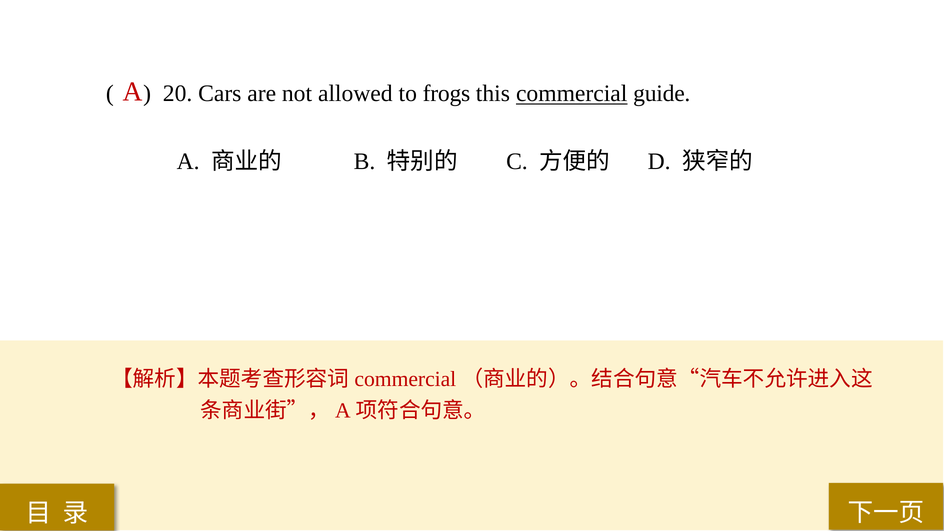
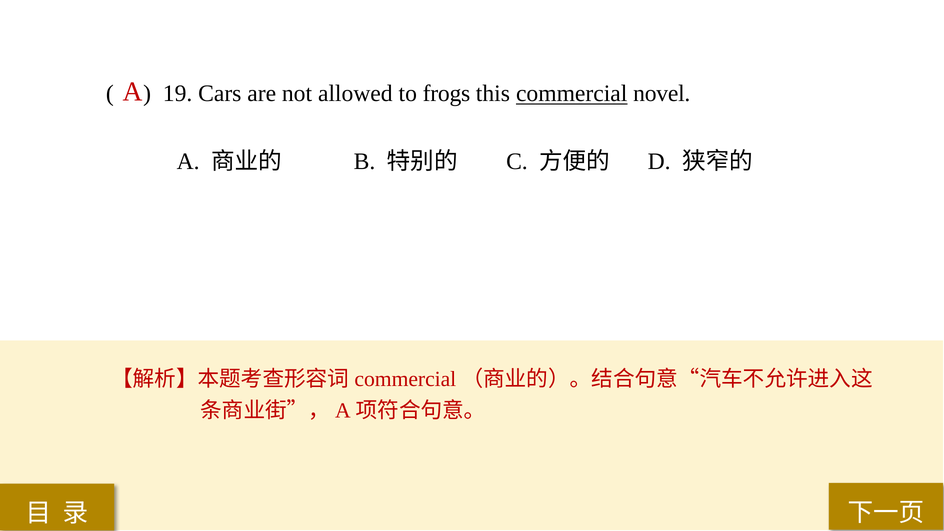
20: 20 -> 19 (178, 94)
guide: guide -> novel (662, 94)
